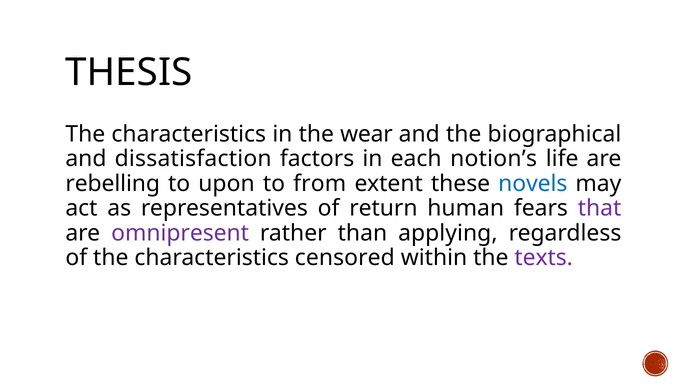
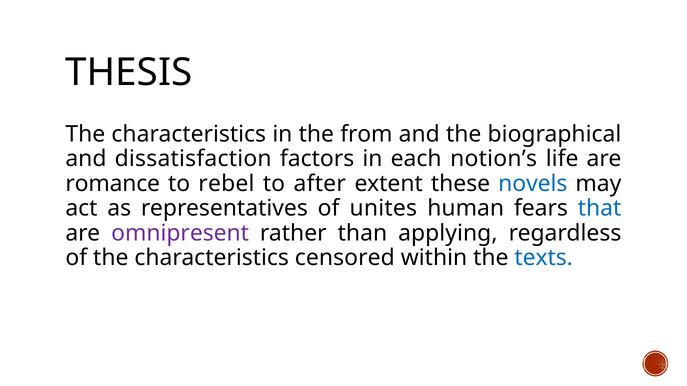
wear: wear -> from (366, 134)
rebelling: rebelling -> romance (113, 184)
upon: upon -> rebel (226, 184)
from: from -> after (320, 184)
return: return -> unites (383, 209)
that colour: purple -> blue (600, 209)
texts colour: purple -> blue (544, 258)
